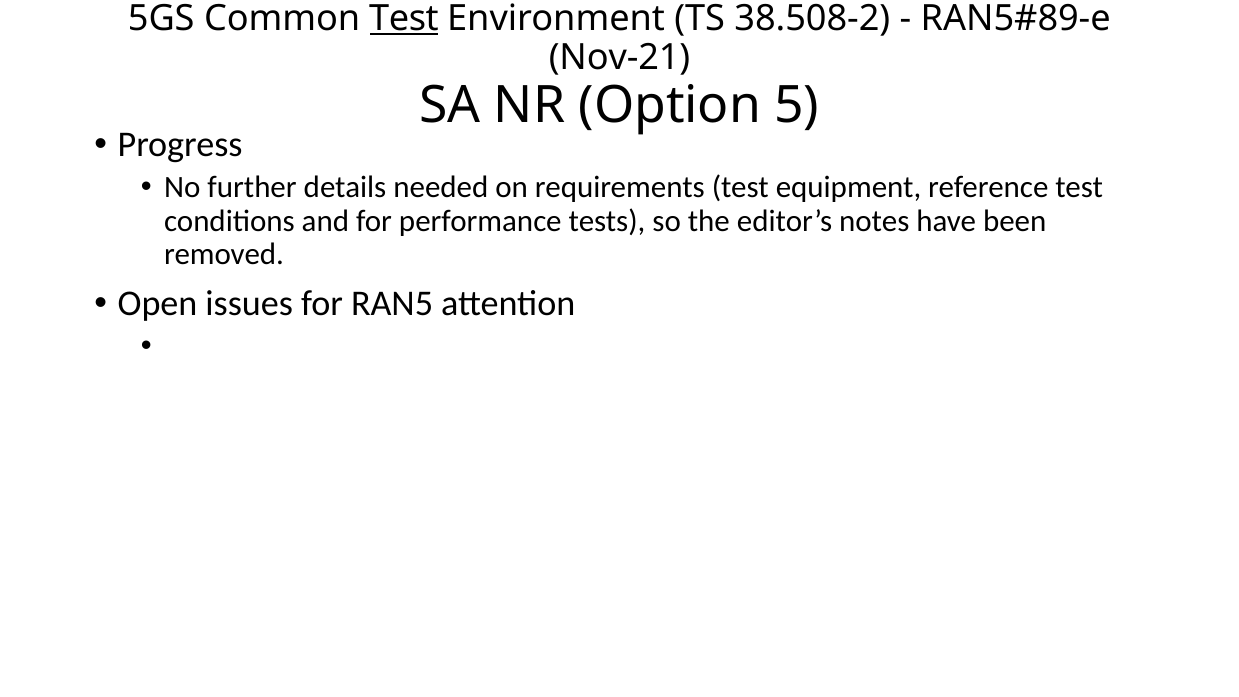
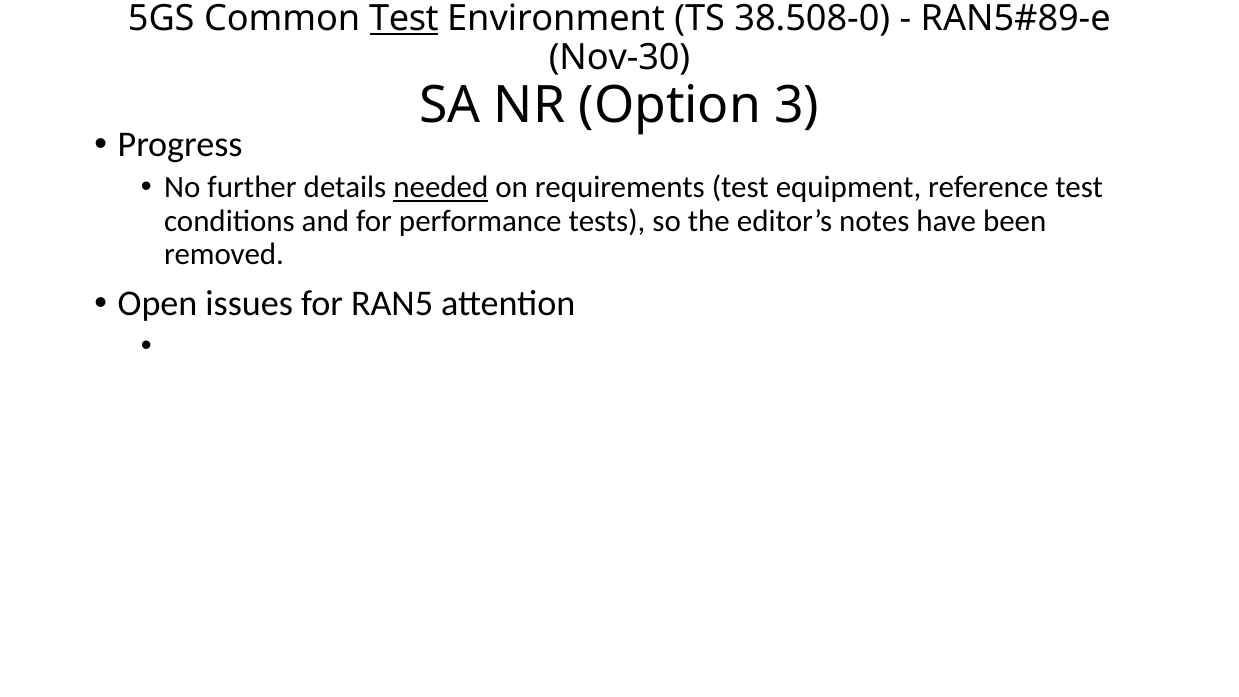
38.508-2: 38.508-2 -> 38.508-0 (812, 19)
Nov-21: Nov-21 -> Nov-30 (620, 58)
5: 5 -> 3 (797, 105)
needed underline: none -> present (441, 188)
